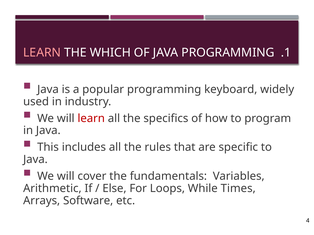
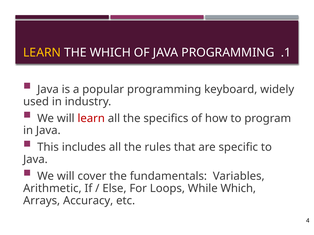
LEARN colour: pink -> yellow (42, 53)
While Times: Times -> Which (238, 189)
Software: Software -> Accuracy (88, 201)
